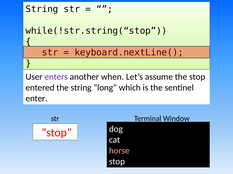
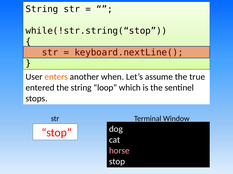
enters colour: purple -> orange (56, 77)
the stop: stop -> true (197, 77)
long: long -> loop (105, 88)
enter: enter -> stops (37, 99)
